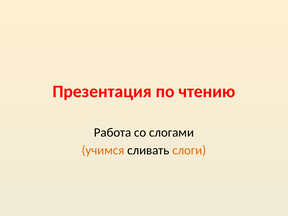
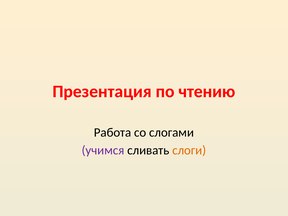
учимся colour: orange -> purple (103, 150)
